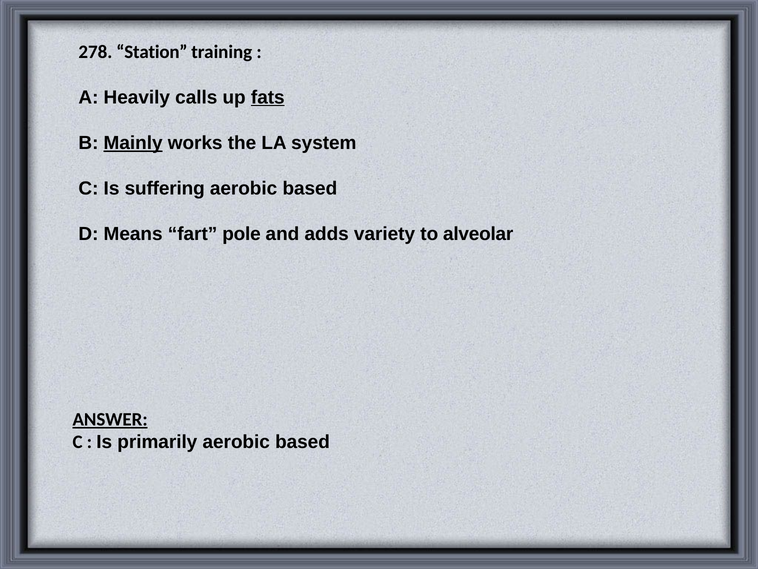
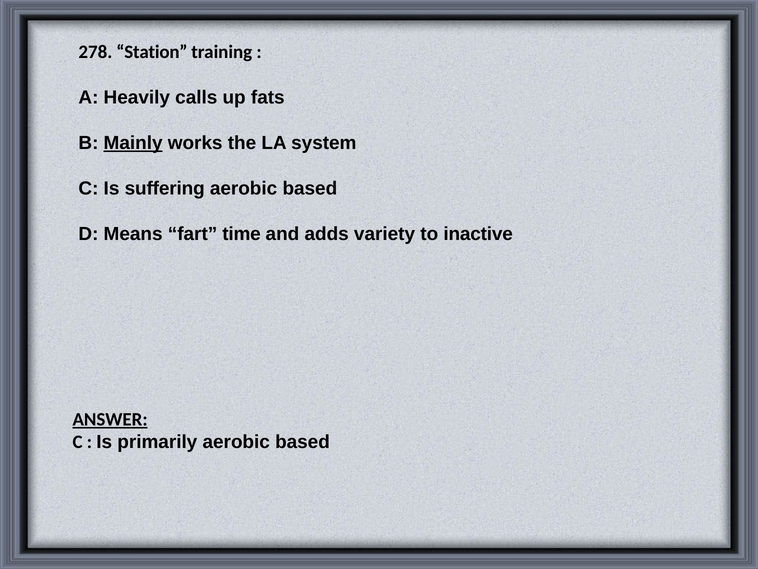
fats underline: present -> none (268, 97)
pole: pole -> time (242, 234)
alveolar: alveolar -> inactive (478, 234)
